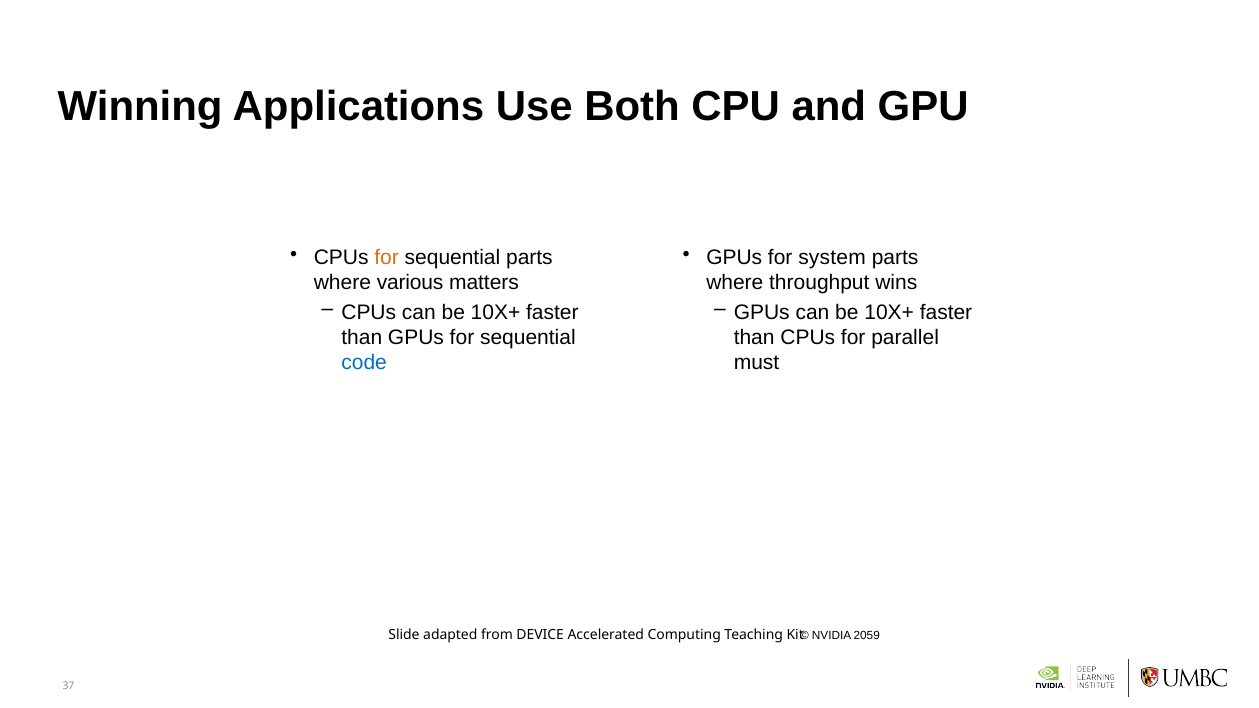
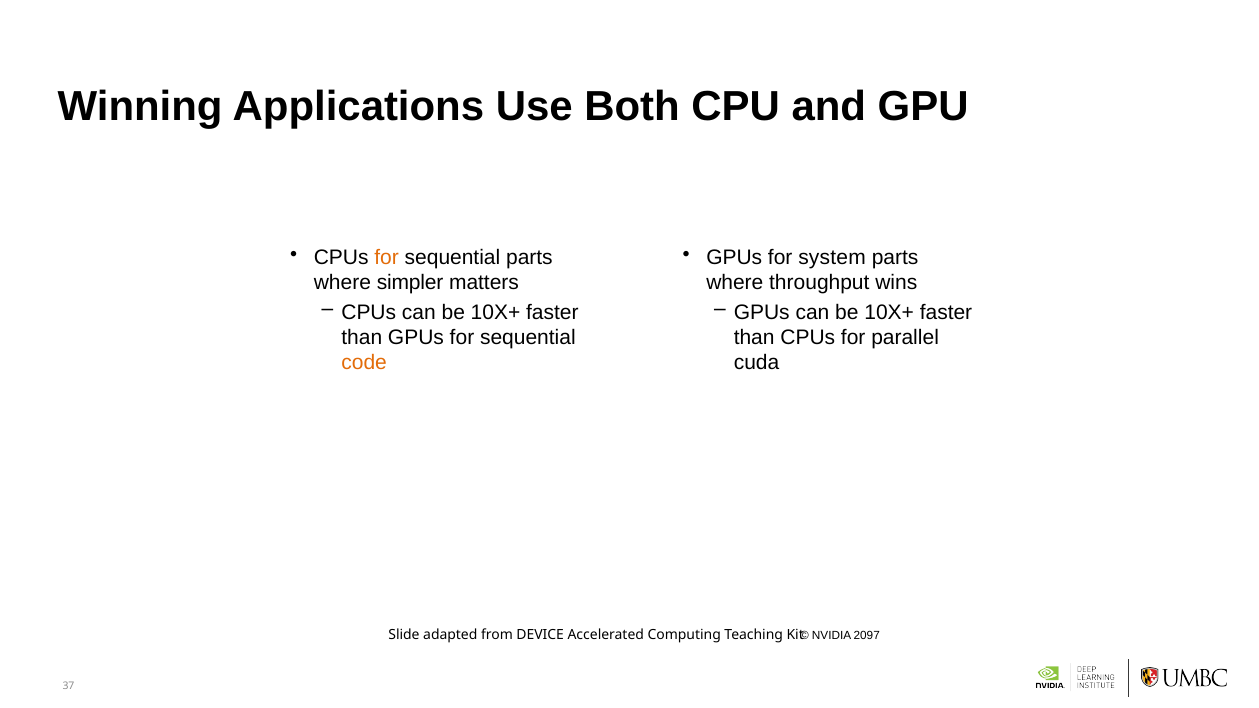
various: various -> simpler (410, 283)
code colour: blue -> orange (364, 363)
must: must -> cuda (757, 363)
2059: 2059 -> 2097 (867, 636)
